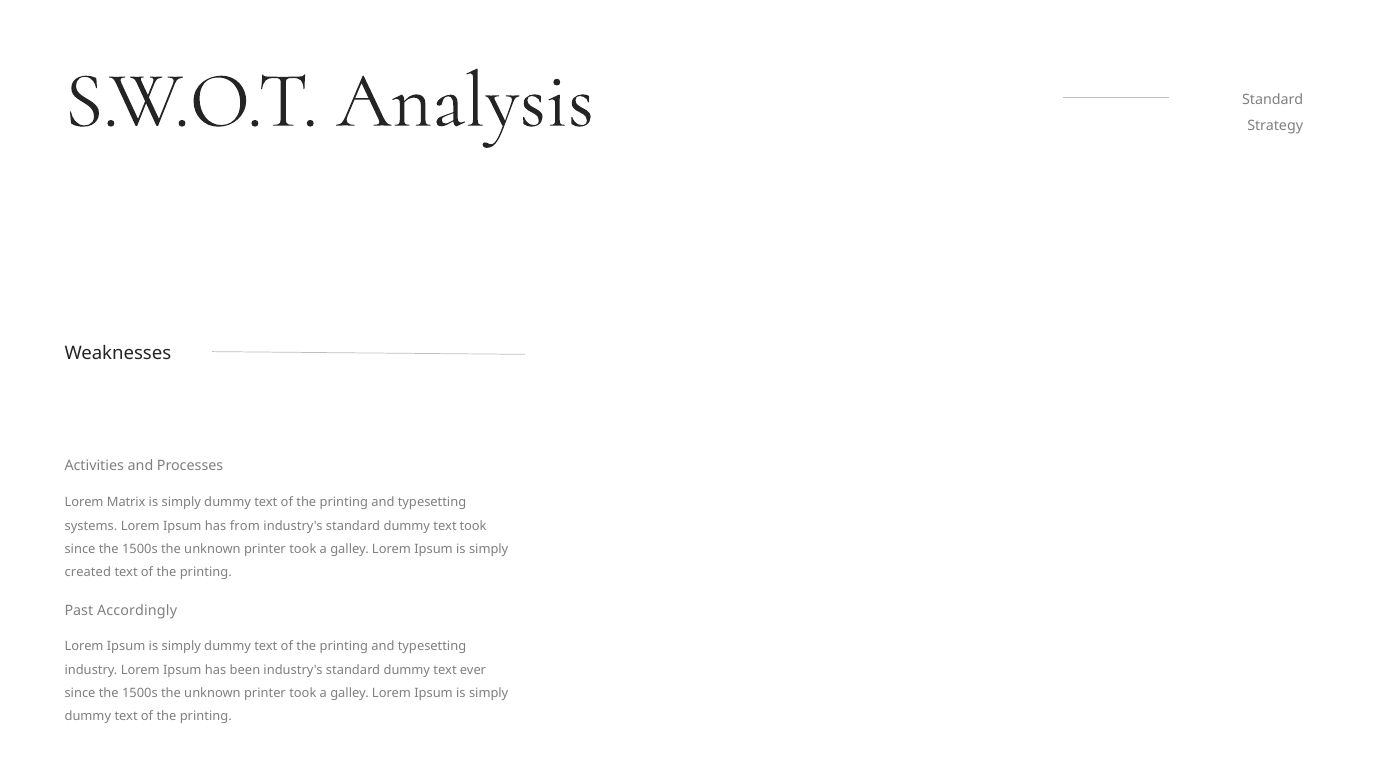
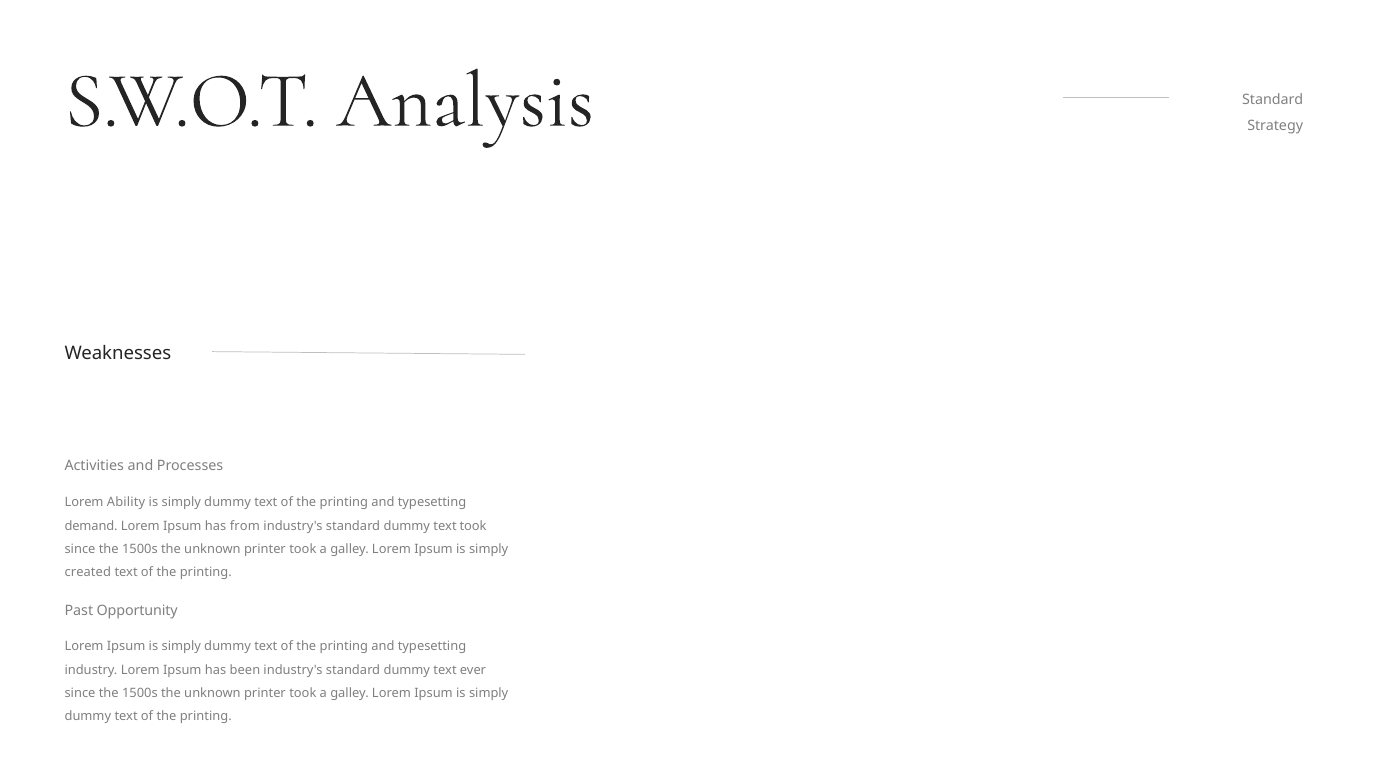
Matrix: Matrix -> Ability (126, 502)
systems: systems -> demand (91, 526)
Accordingly: Accordingly -> Opportunity (137, 611)
